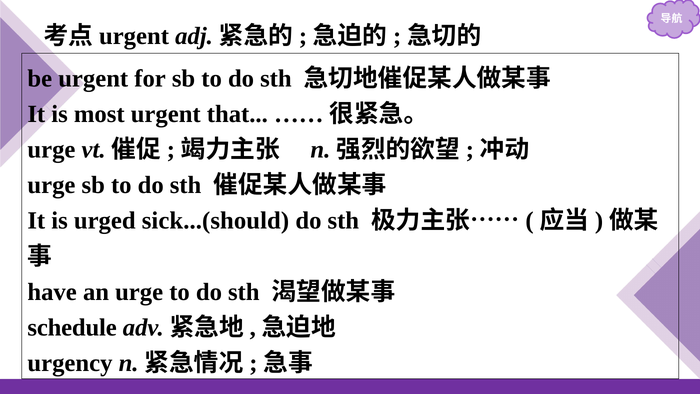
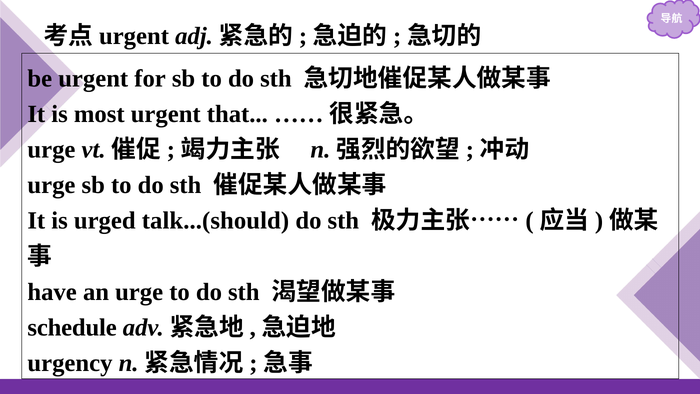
sick...(should: sick...(should -> talk...(should (215, 221)
